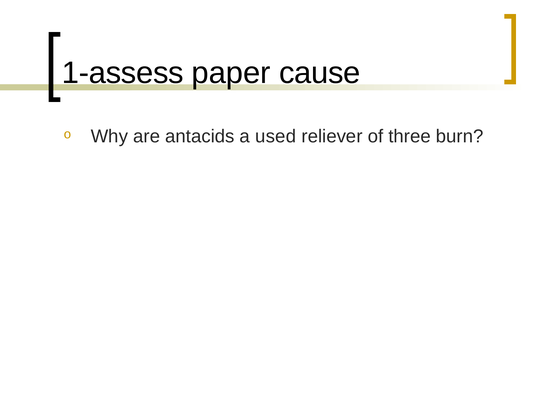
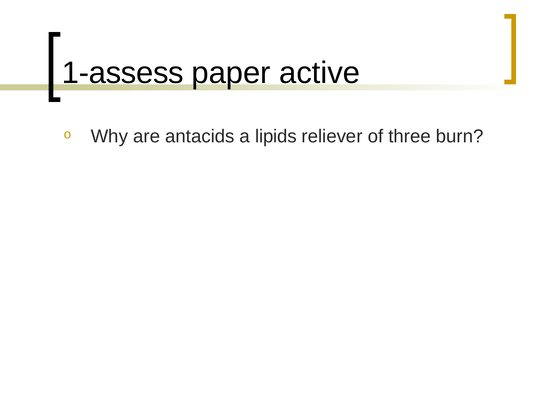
cause: cause -> active (320, 73)
used: used -> lipids (276, 136)
